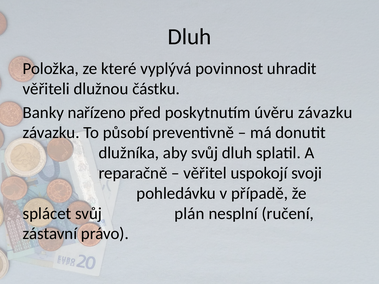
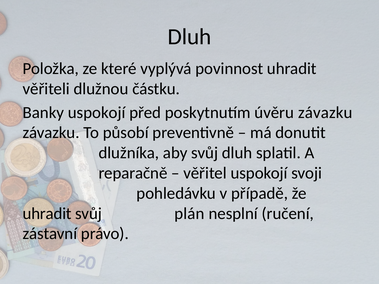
Banky nařízeno: nařízeno -> uspokojí (97, 113)
splácet: splácet -> uhradit (47, 214)
